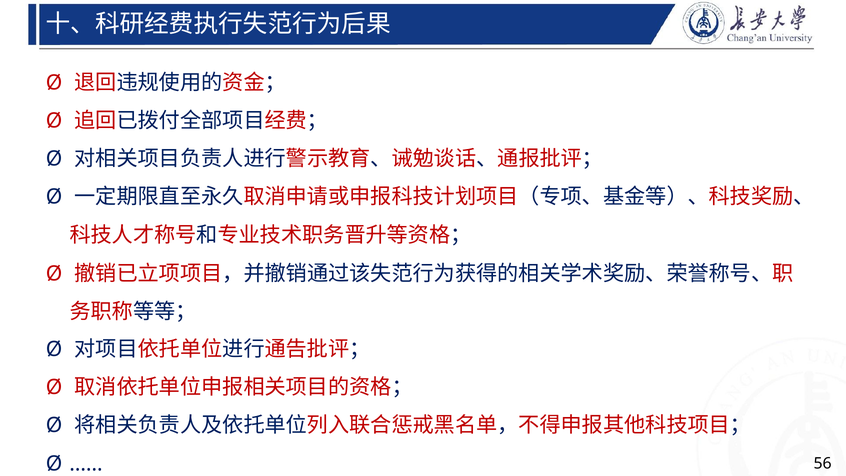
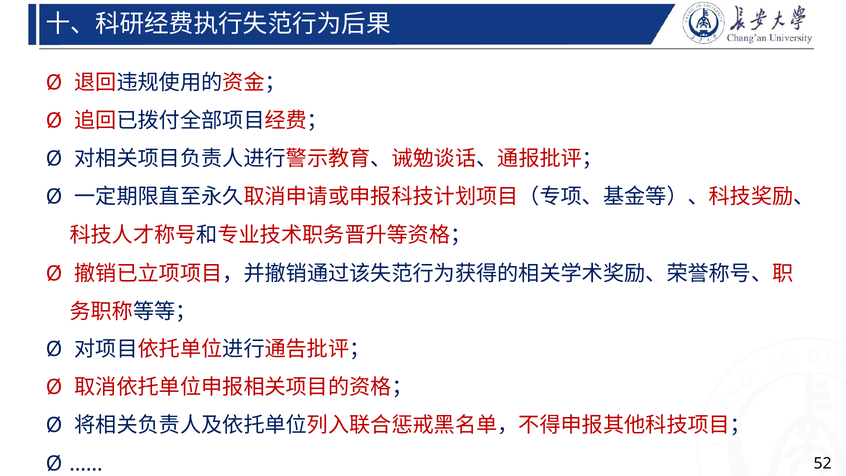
56: 56 -> 52 (823, 464)
